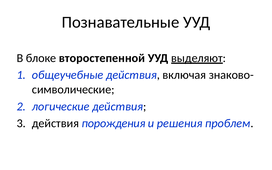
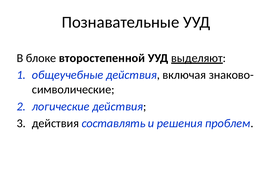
порождения: порождения -> составлять (114, 123)
